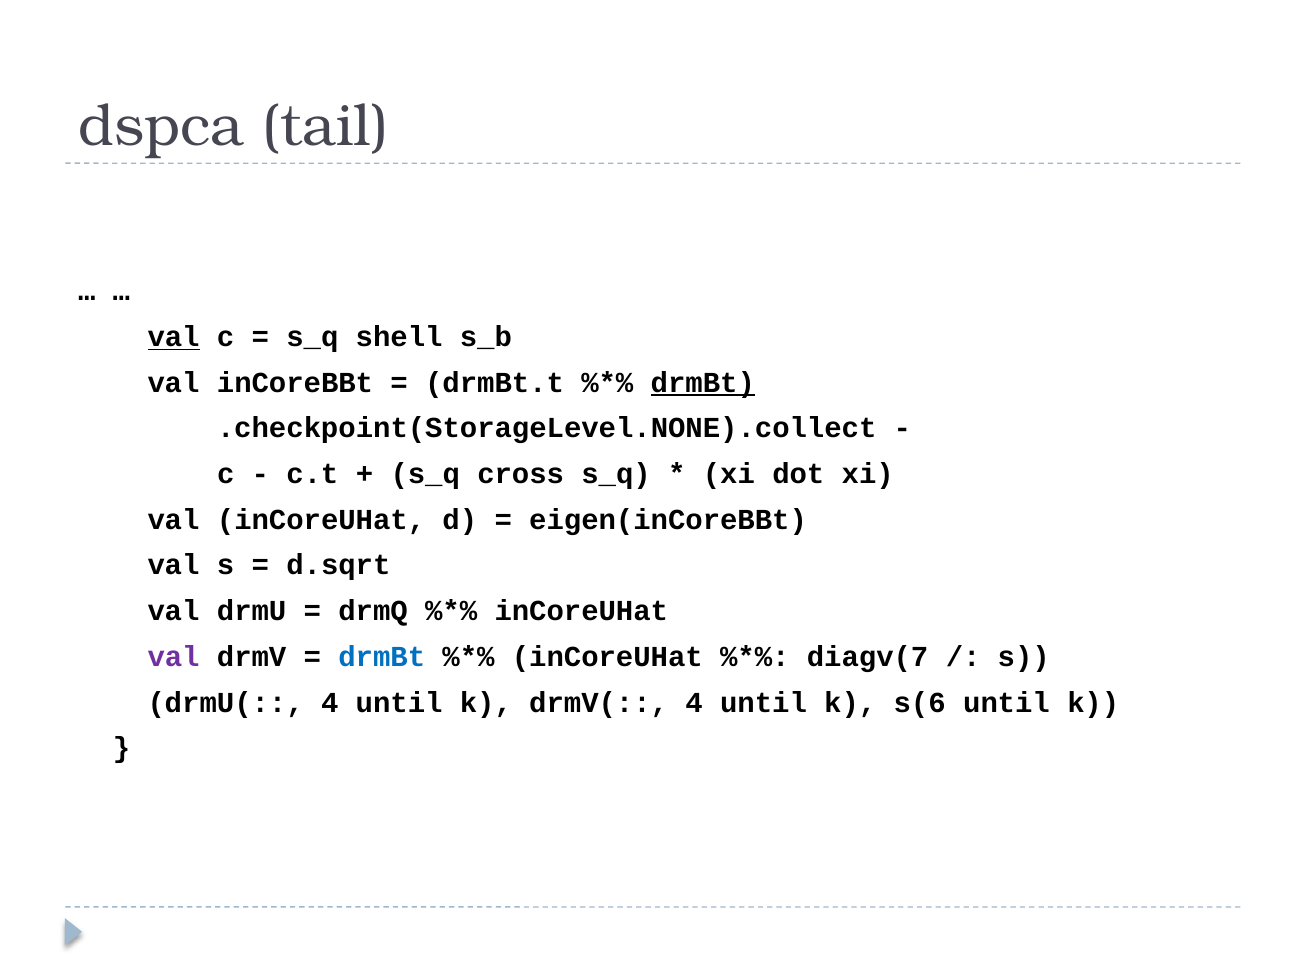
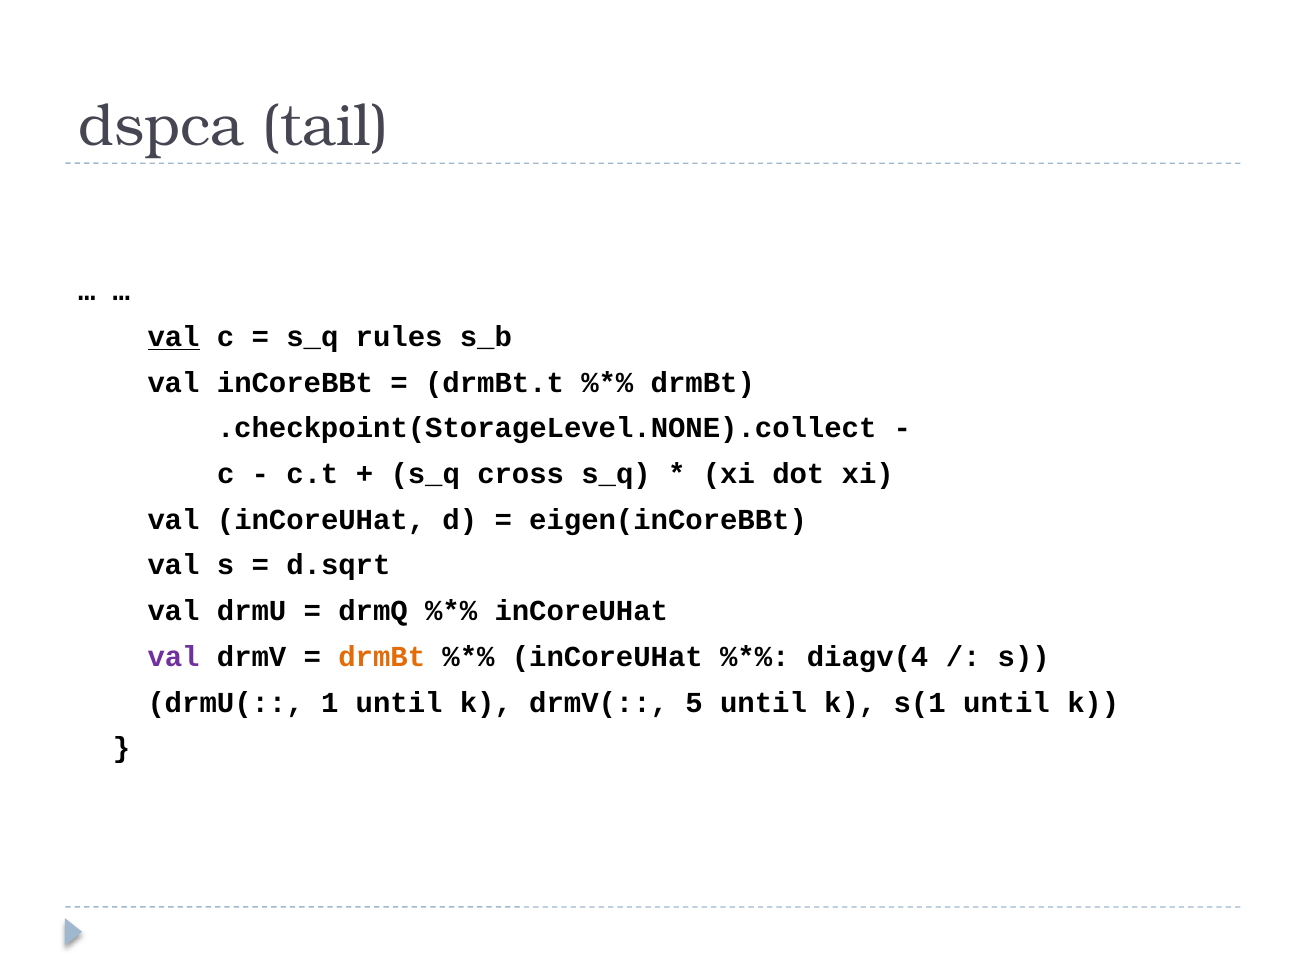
shell: shell -> rules (399, 337)
drmBt underline: present -> none (703, 383)
drmBt colour: blue -> orange (382, 657)
diagv(7: diagv(7 -> diagv(4 (868, 657)
drmU( 4: 4 -> 1 (330, 703)
drmV( 4: 4 -> 5 (694, 703)
s(6: s(6 -> s(1 (920, 703)
